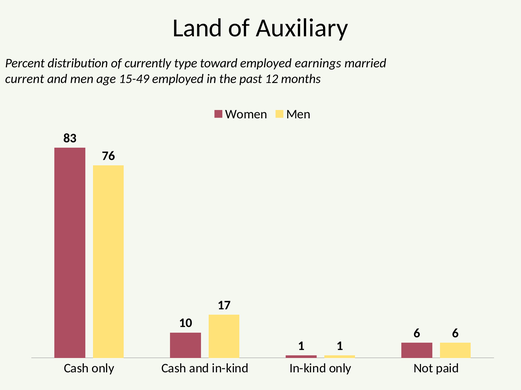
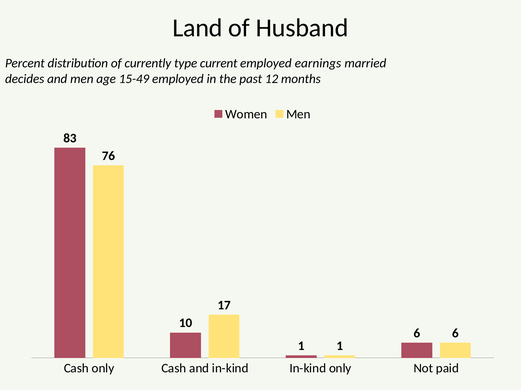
Auxiliary: Auxiliary -> Husband (302, 28)
toward: toward -> current (219, 63)
current: current -> decides (25, 79)
